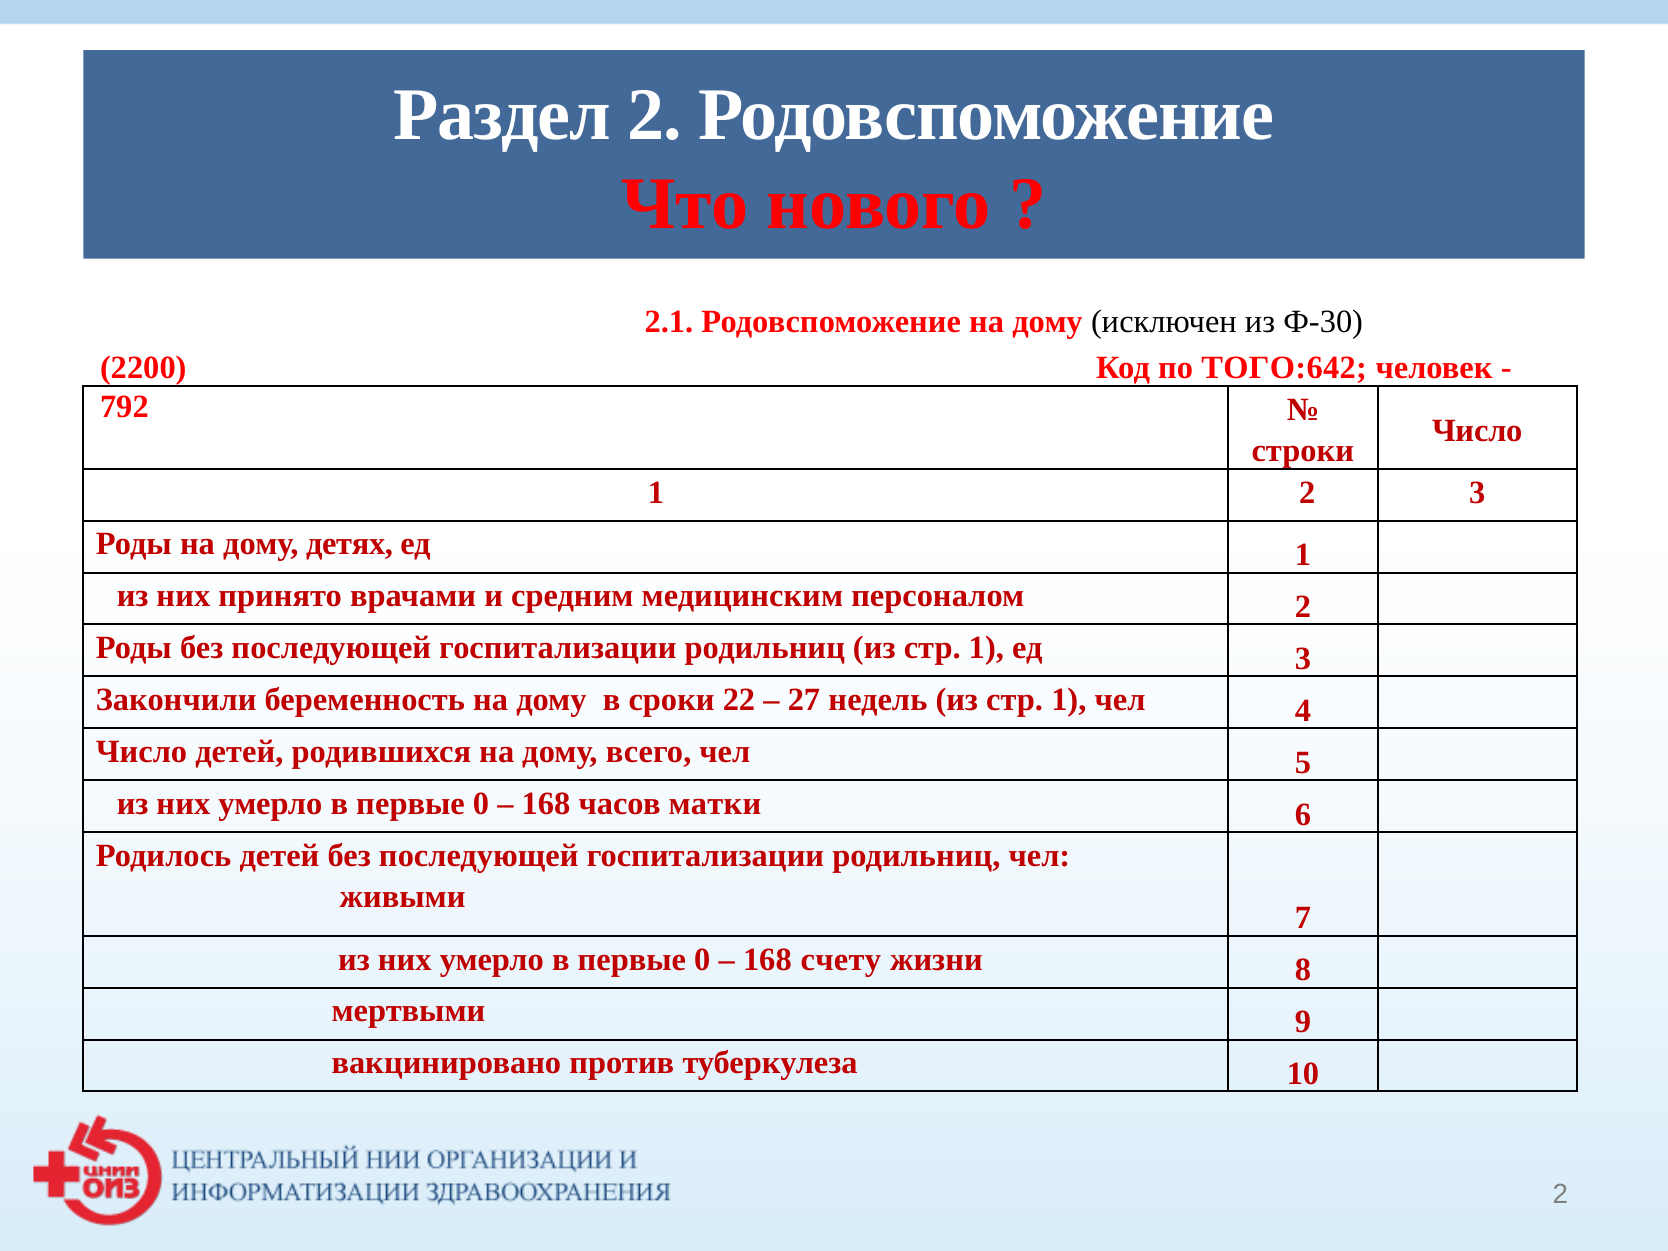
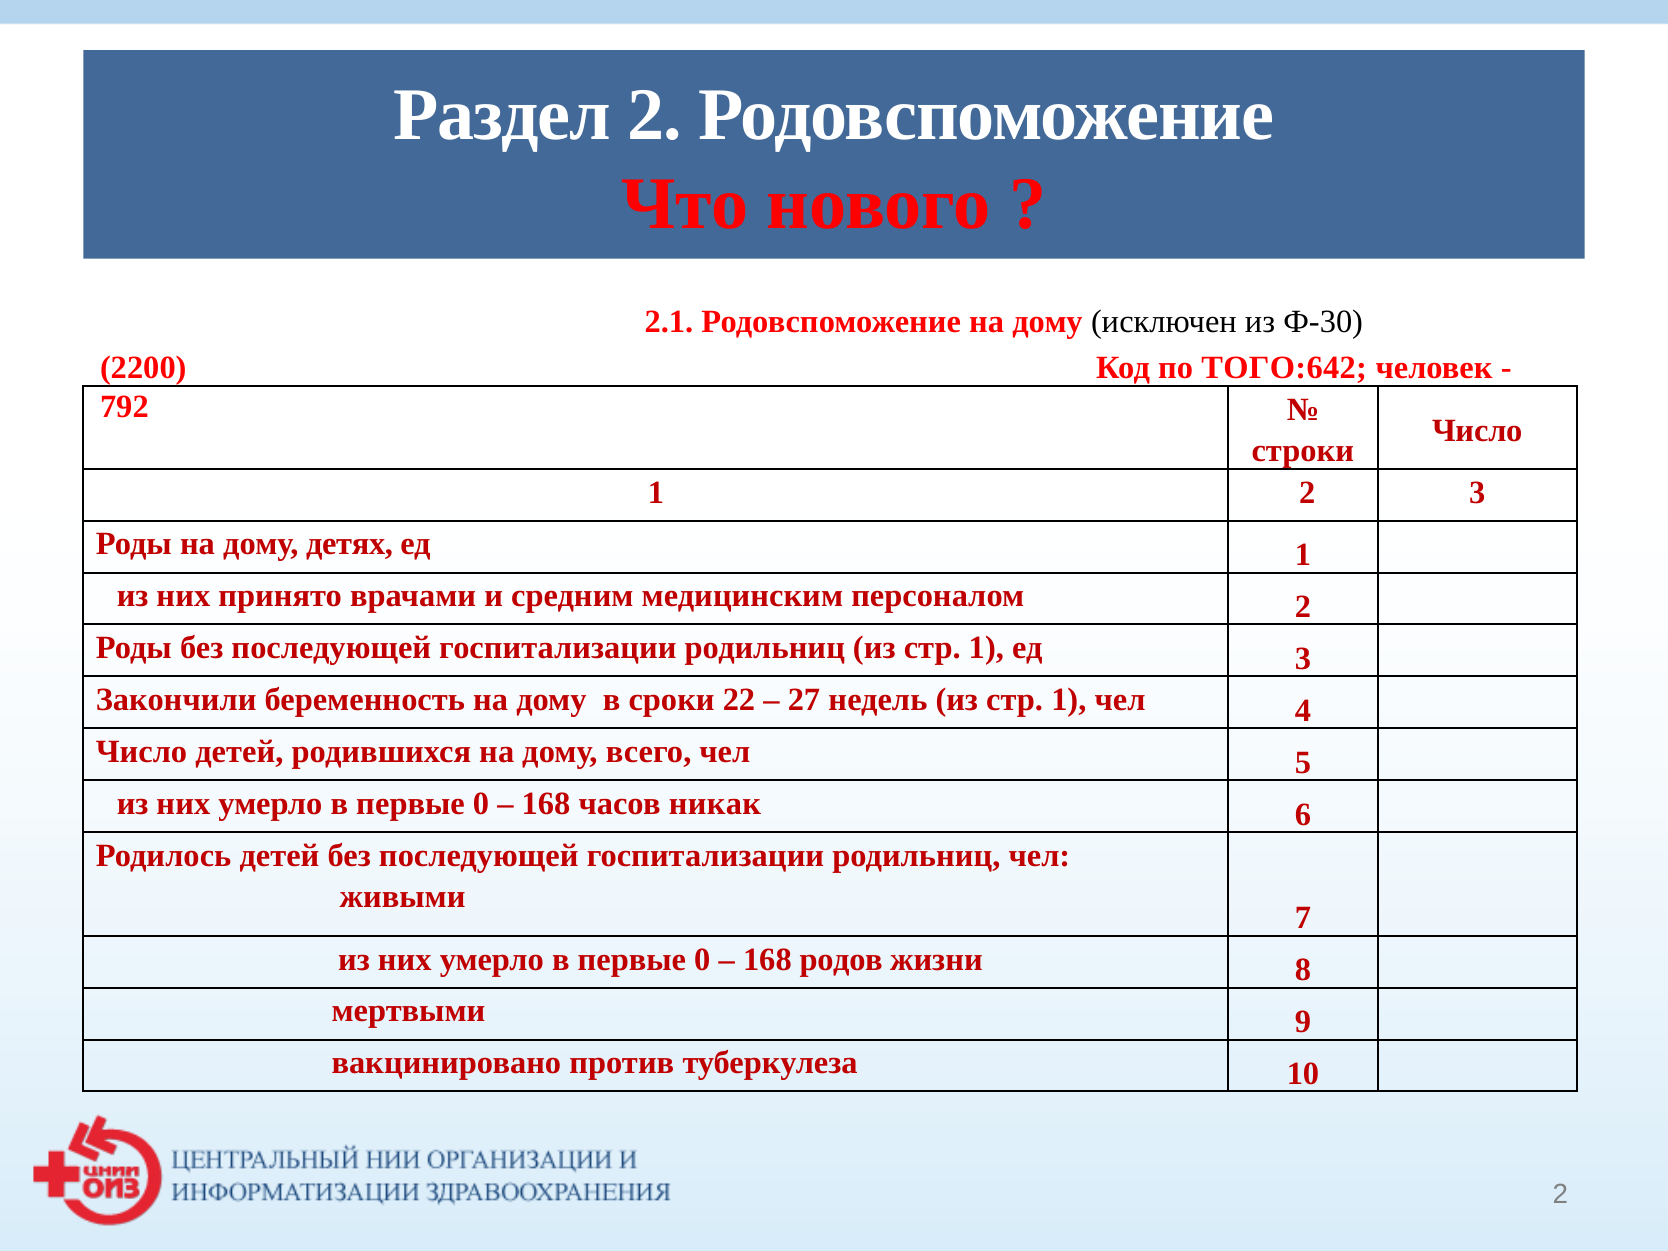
матки: матки -> никак (715, 804)
счету: счету -> родов (841, 959)
